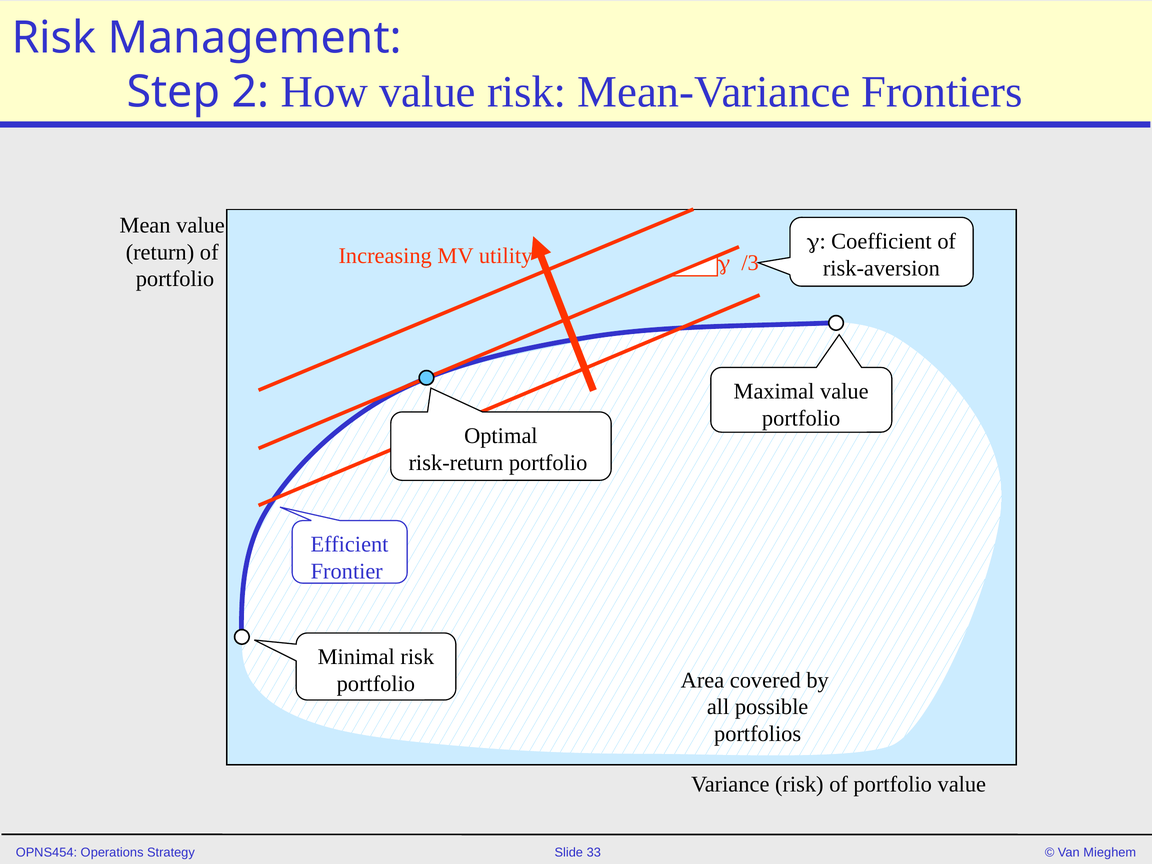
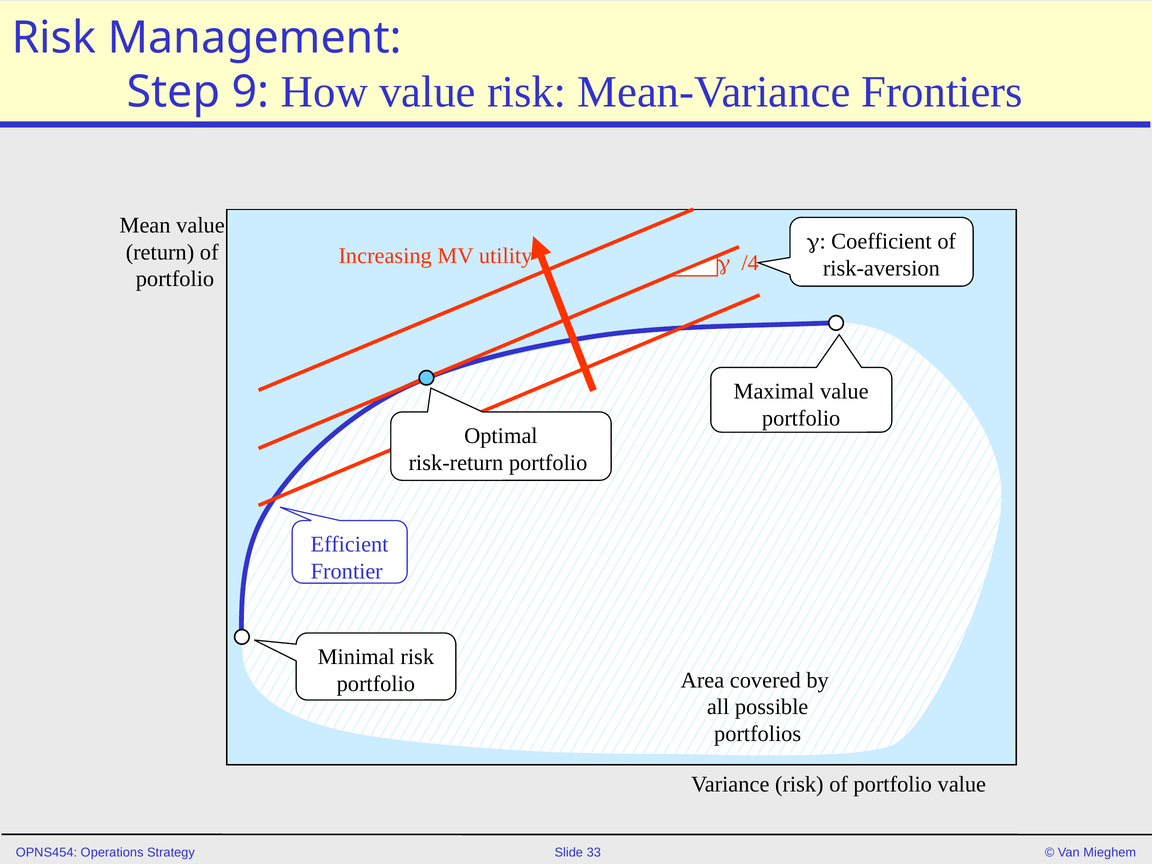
2: 2 -> 9 (251, 92)
/3: /3 -> /4 (750, 263)
